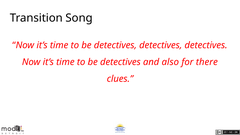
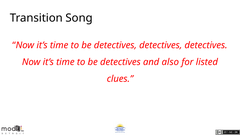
there: there -> listed (207, 62)
